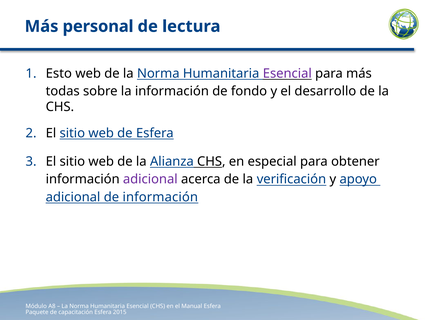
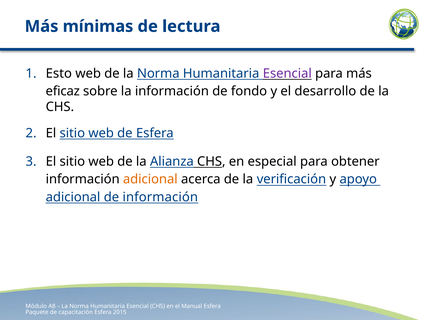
personal: personal -> mínimas (98, 26)
todas: todas -> eficaz (63, 91)
adicional colour: purple -> orange (150, 179)
